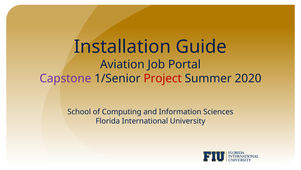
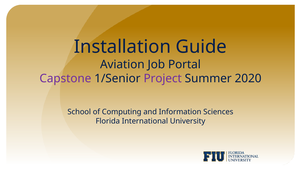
Project colour: red -> purple (163, 78)
